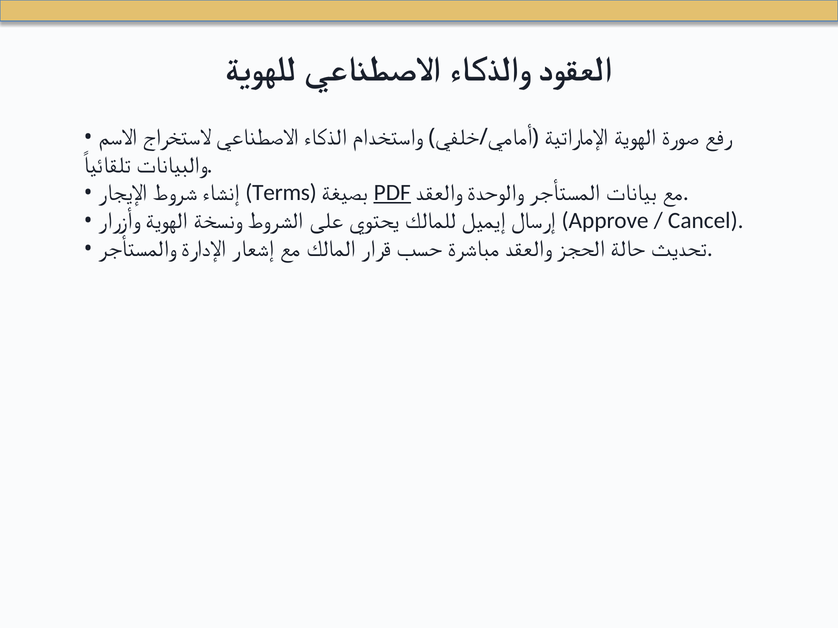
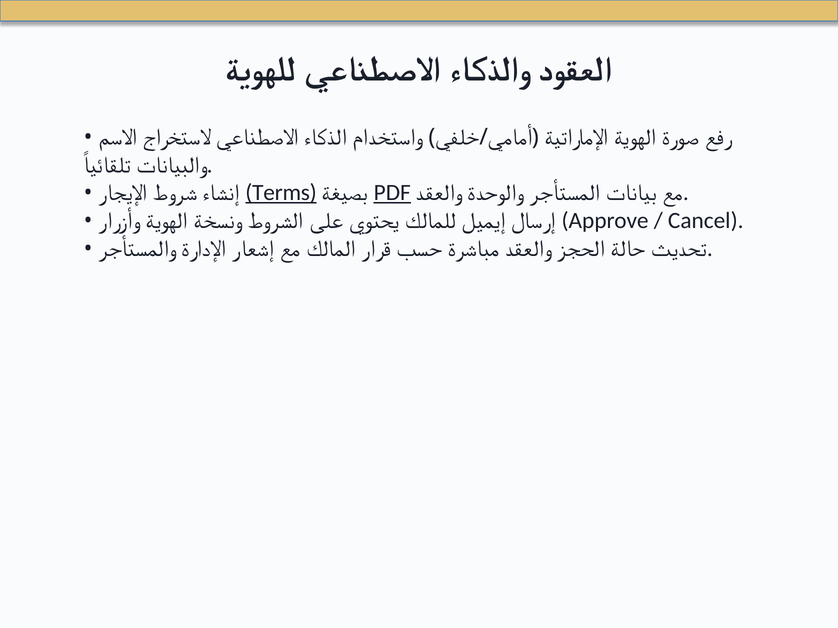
Terms underline: none -> present (281, 193)
